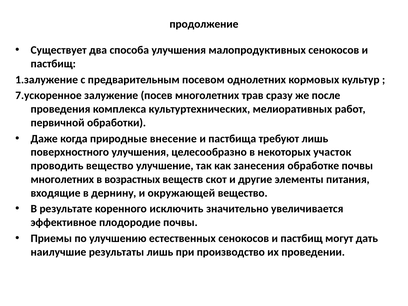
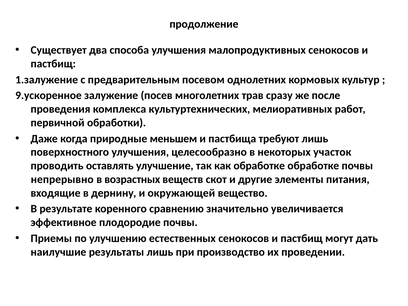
7.ускоренное: 7.ускоренное -> 9.ускоренное (48, 96)
внесение: внесение -> меньшем (173, 139)
проводить вещество: вещество -> оставлять (110, 166)
как занесения: занесения -> обработке (259, 166)
многолетних: многолетних -> непрерывно (62, 179)
исключить: исключить -> сравнению (177, 209)
